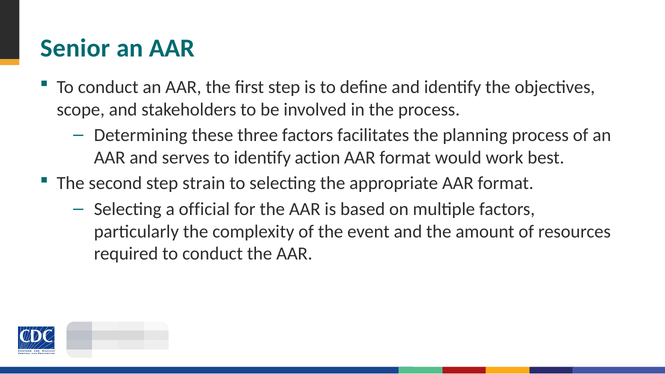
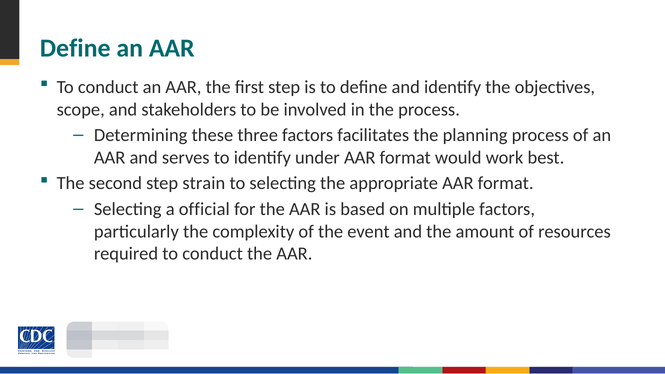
Senior: Senior -> Define (75, 48)
action: action -> under (317, 158)
